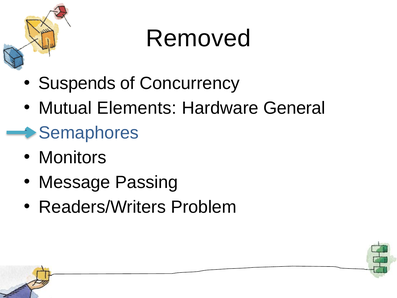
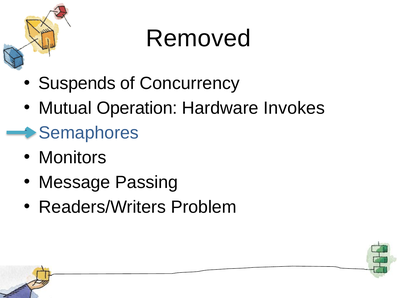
Elements: Elements -> Operation (137, 108)
General: General -> Invokes (294, 108)
